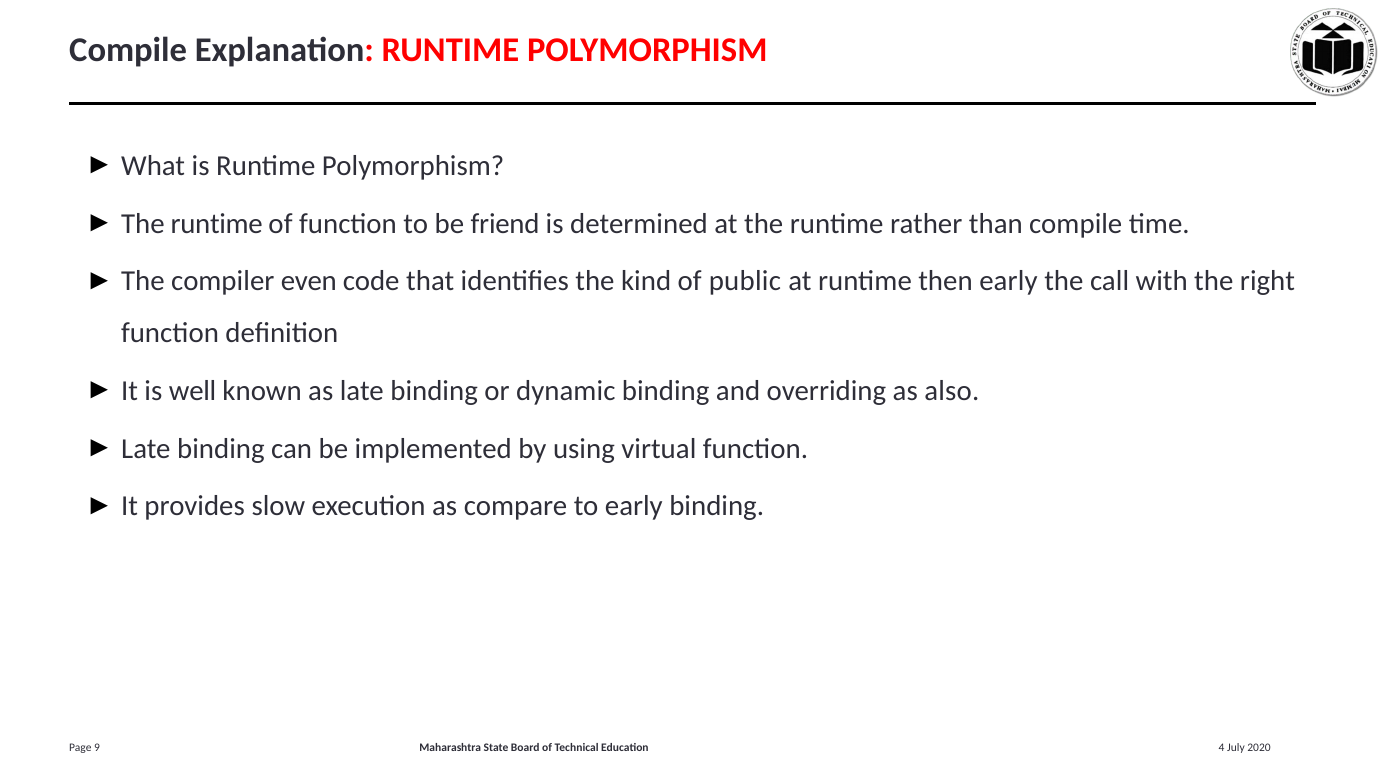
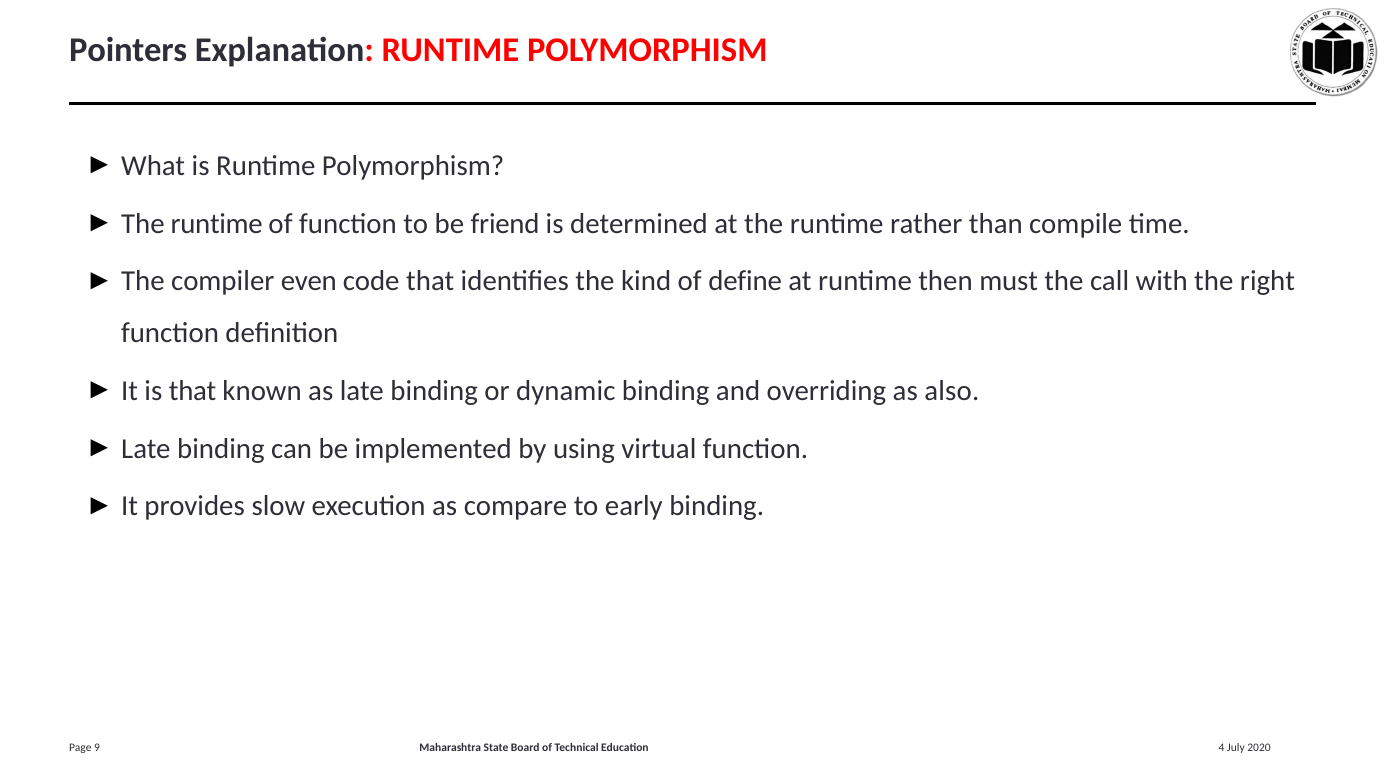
Compile: Compile -> Pointers (128, 50)
public: public -> define (745, 281)
then early: early -> must (1009, 281)
is well: well -> that (193, 391)
